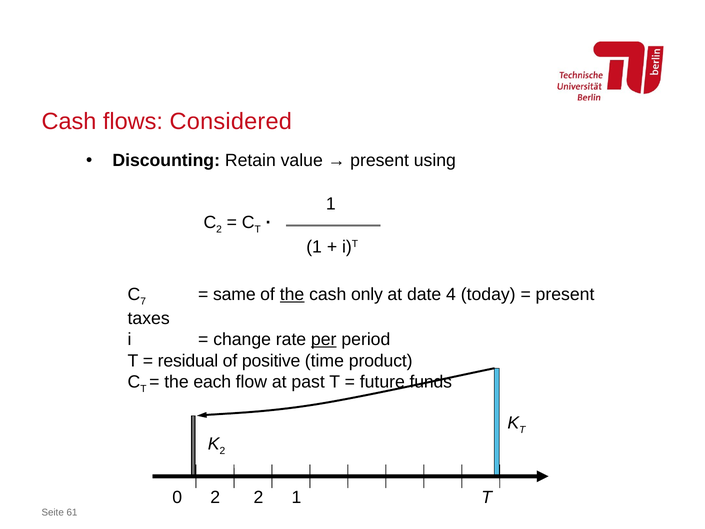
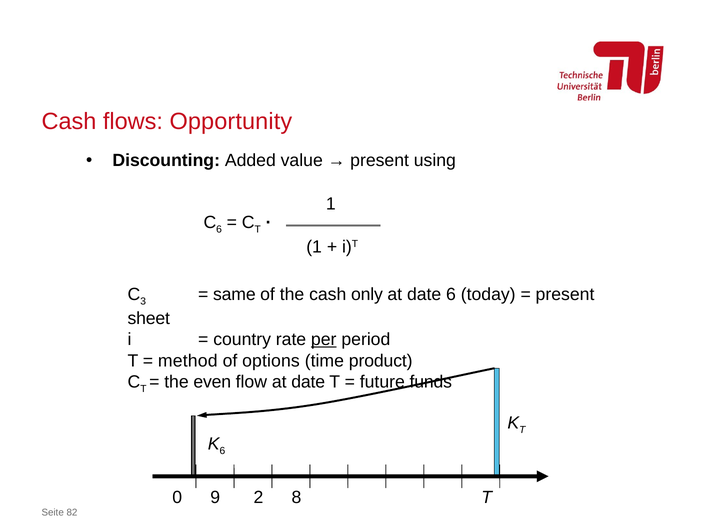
Considered: Considered -> Opportunity (231, 122)
Retain: Retain -> Added (250, 161)
2: 2 -> 6 (219, 229)
7: 7 -> 3 (143, 301)
the underline: present -> none (292, 294)
date 4: 4 -> 6 (451, 294)
taxes: taxes -> sheet (149, 318)
change: change -> country (242, 339)
residual: residual -> method (188, 361)
positive: positive -> options (271, 361)
each: each -> even (212, 382)
flow at past: past -> date (308, 382)
2: 2 -> 6 (222, 450)
0 2: 2 -> 9 (215, 497)
2 1: 1 -> 8 (296, 497)
61: 61 -> 82 (72, 512)
